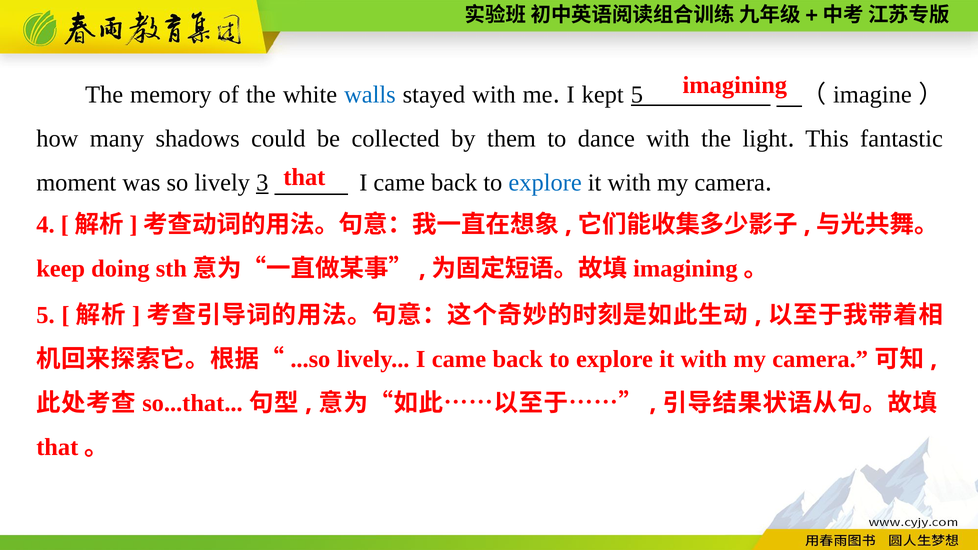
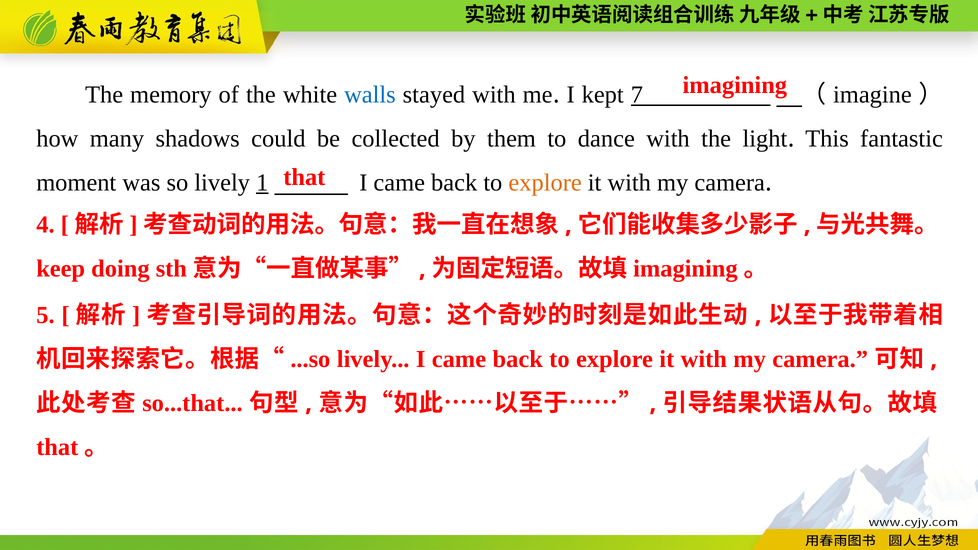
kept 5: 5 -> 7 (637, 95)
3: 3 -> 1 (262, 183)
explore colour: blue -> orange (545, 183)
